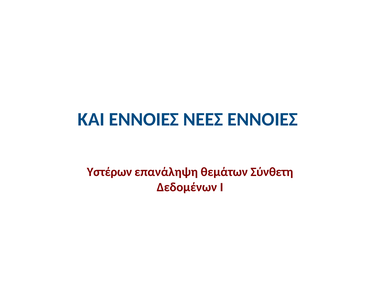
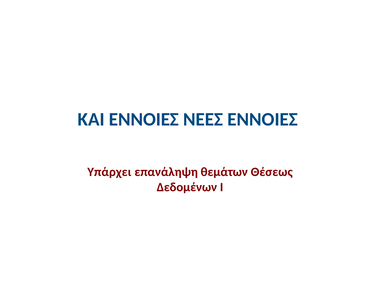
Υστέρων: Υστέρων -> Υπάρχει (109, 172)
Σύνθετη: Σύνθετη -> Θέσεως (272, 172)
